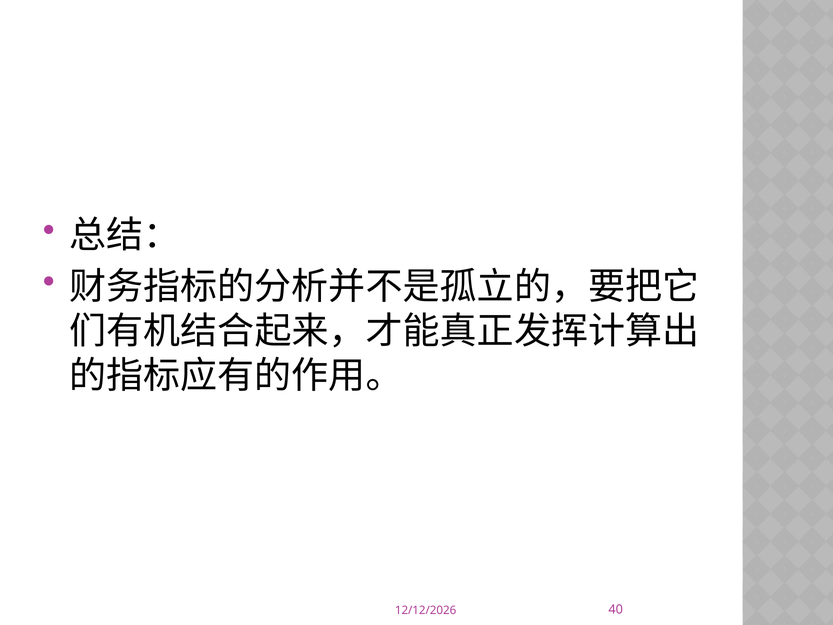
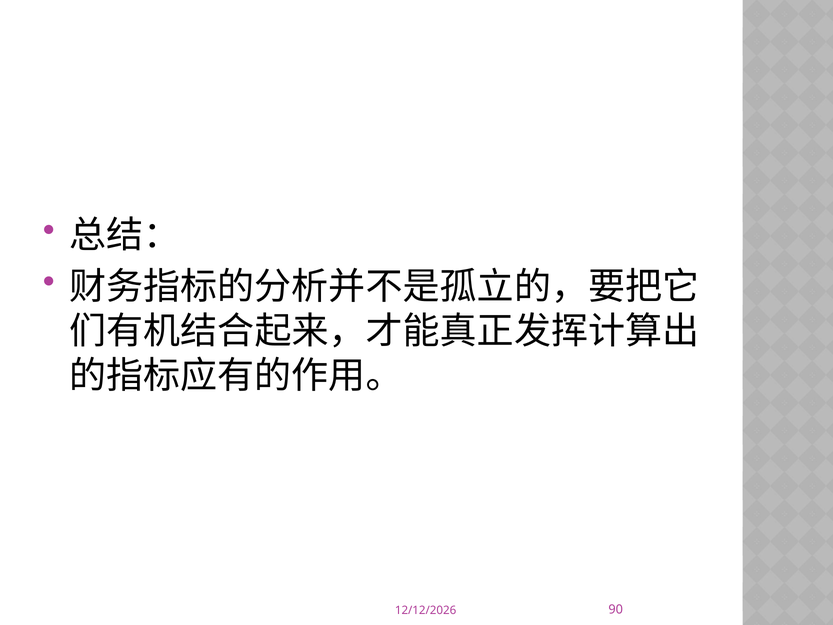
40: 40 -> 90 (616, 609)
